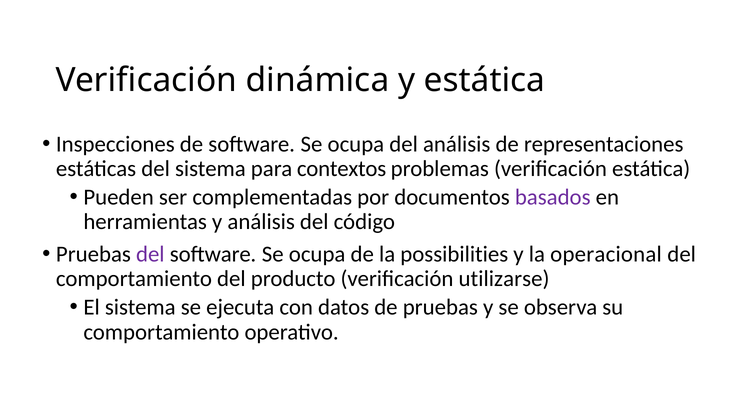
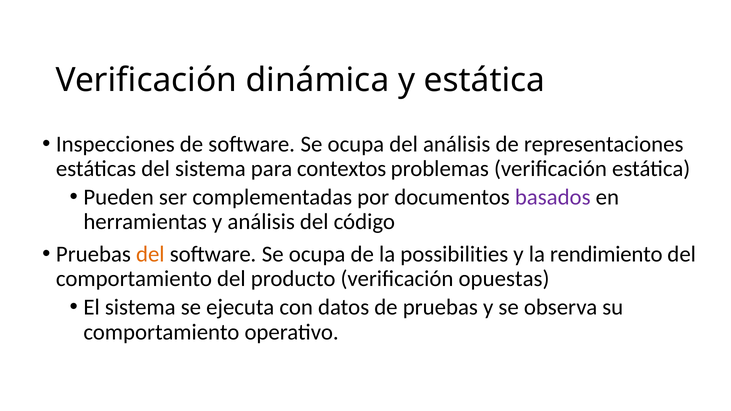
del colour: purple -> orange (150, 254)
operacional: operacional -> rendimiento (606, 254)
utilizarse: utilizarse -> opuestas (504, 279)
